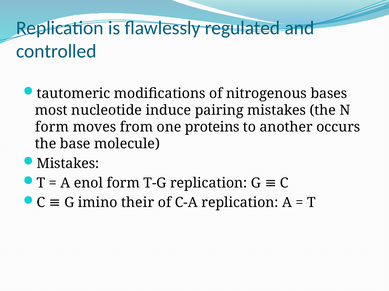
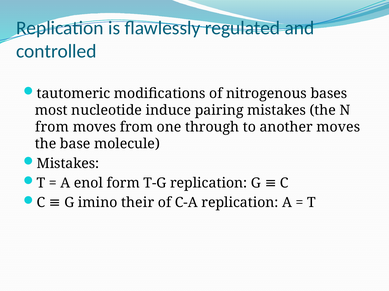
form: form -> from (52, 127)
proteins: proteins -> through (212, 127)
another occurs: occurs -> moves (338, 127)
